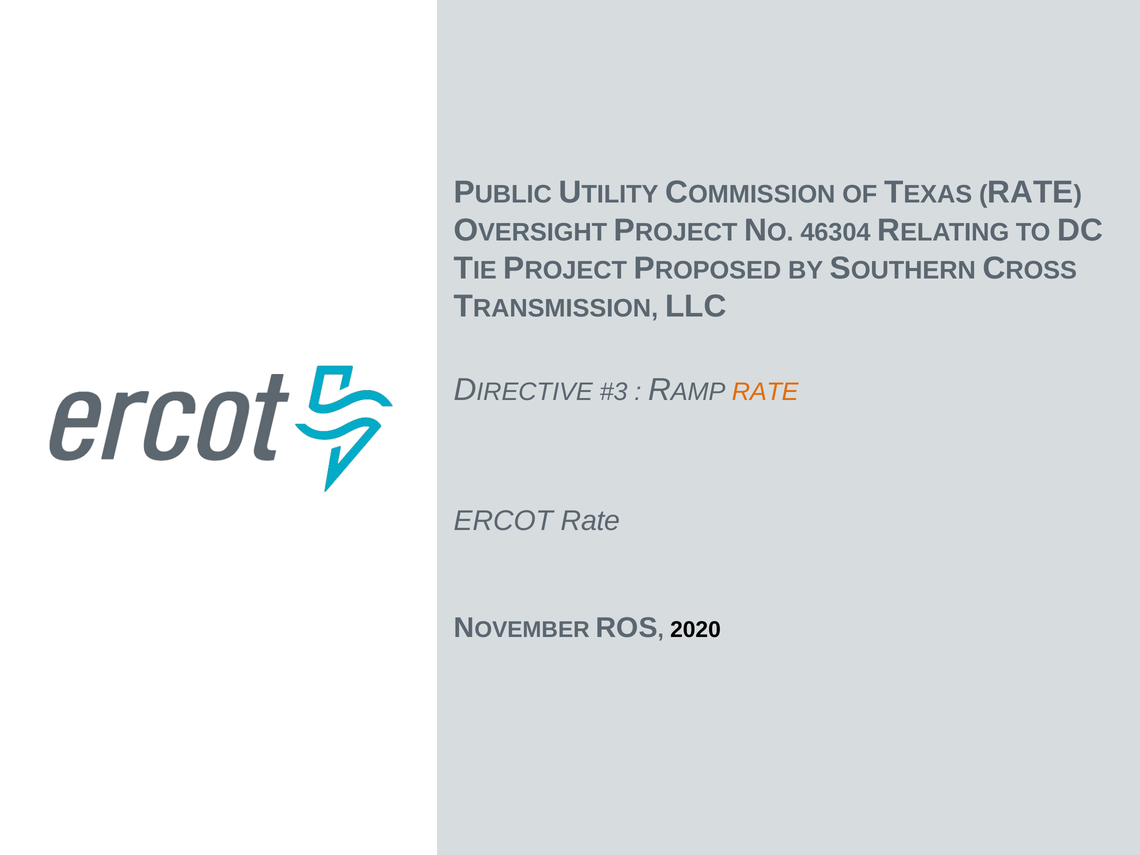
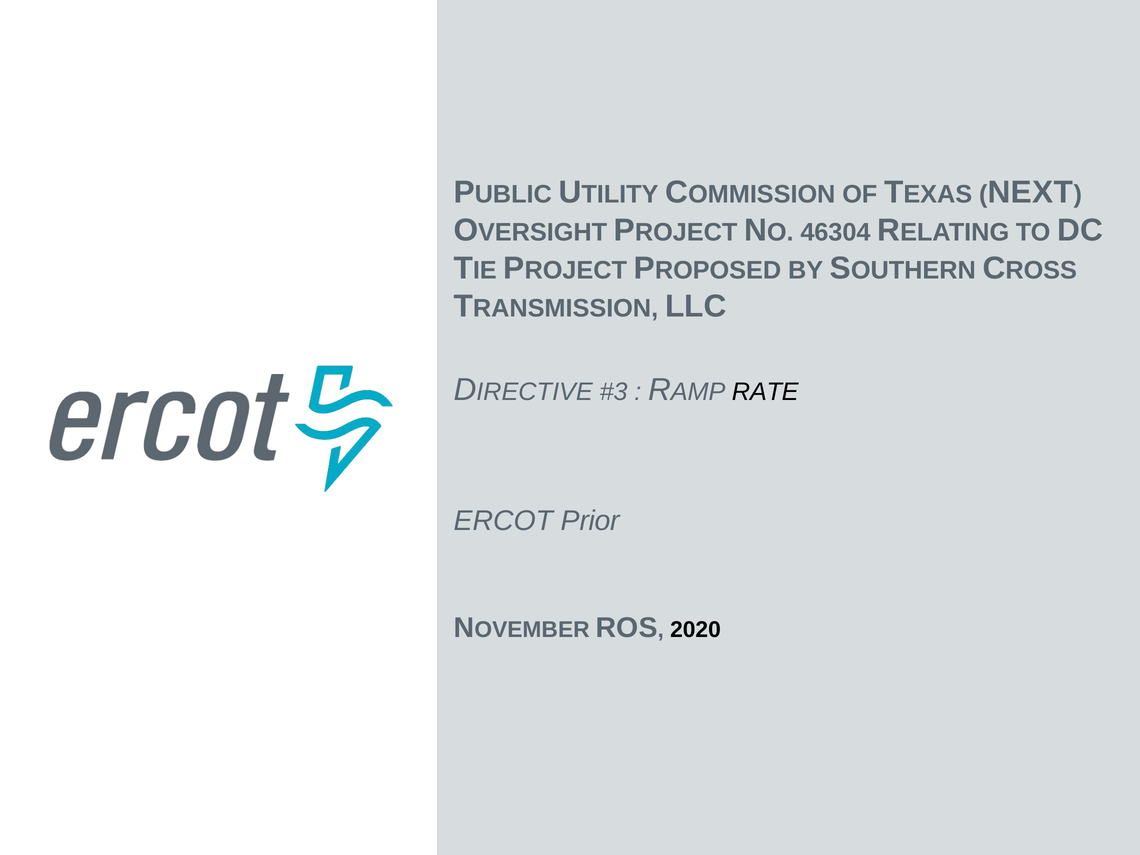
RATE: RATE -> NEXT (1030, 192)
RATE colour: orange -> black (765, 392)
ERCOT Rate: Rate -> Prior (590, 521)
